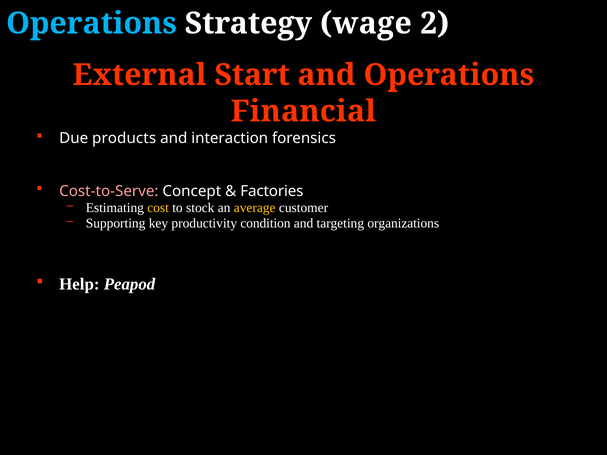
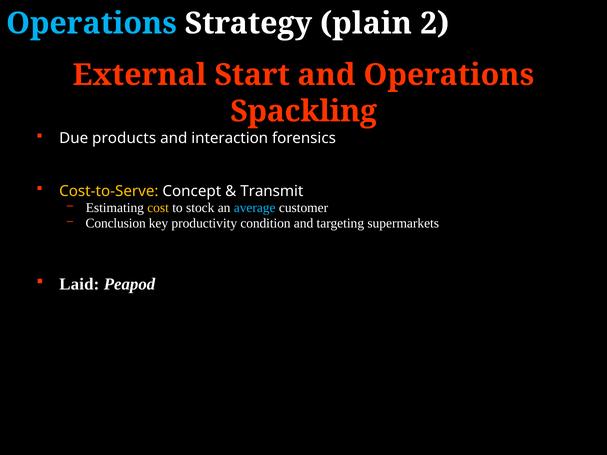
wage: wage -> plain (366, 23)
Financial: Financial -> Spackling (304, 111)
Cost-to-Serve colour: pink -> yellow (109, 191)
Factories: Factories -> Transmit (272, 191)
average colour: yellow -> light blue (255, 208)
Supporting: Supporting -> Conclusion (116, 223)
organizations: organizations -> supermarkets (403, 223)
Help: Help -> Laid (79, 284)
